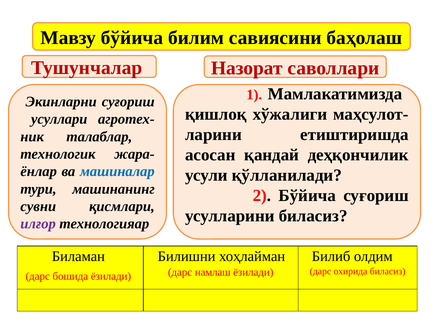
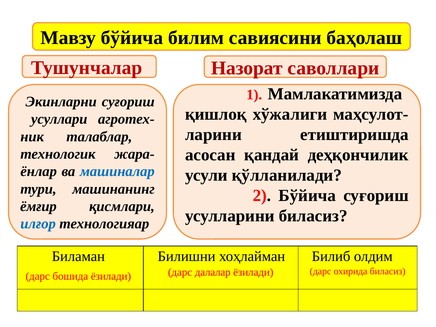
сувни: сувни -> ёмғир (38, 206)
илғор colour: purple -> blue (38, 224)
намлаш: намлаш -> далалар (213, 272)
